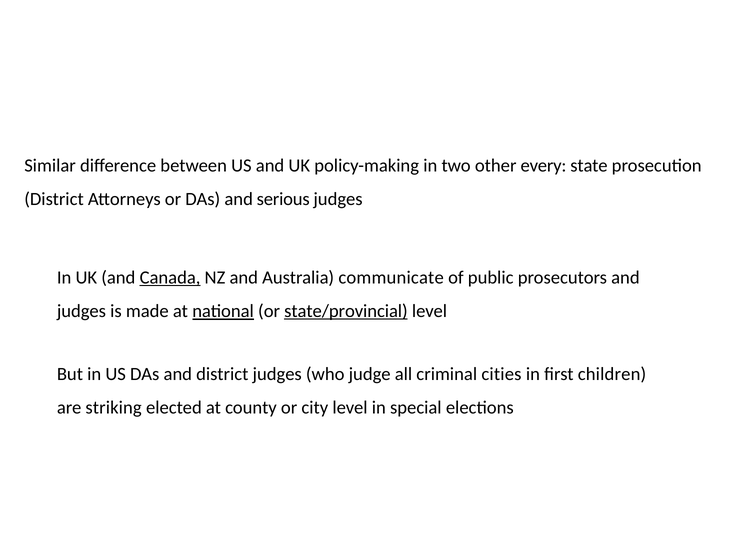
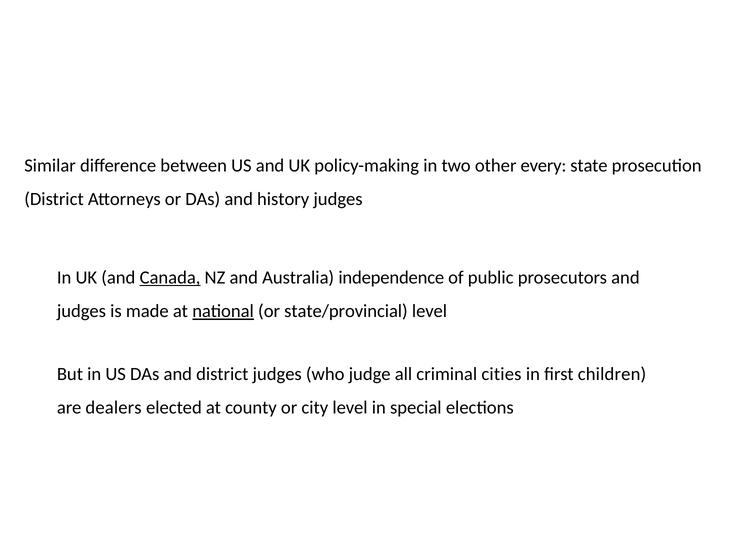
serious: serious -> history (283, 199)
communicate: communicate -> independence (391, 277)
state/provincial underline: present -> none (346, 311)
striking: striking -> dealers (114, 407)
